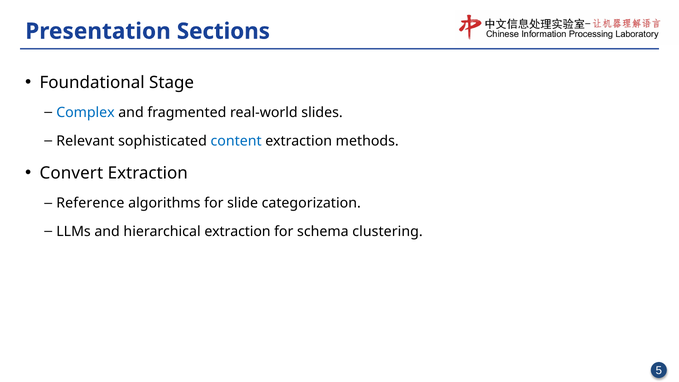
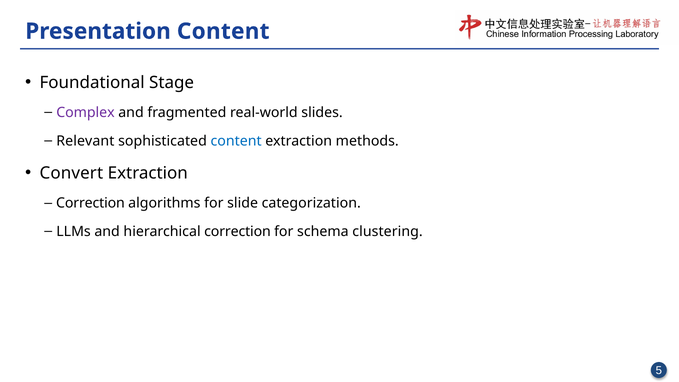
Presentation Sections: Sections -> Content (223, 31)
Complex colour: blue -> purple (85, 112)
Reference: Reference -> Correction (90, 203)
hierarchical extraction: extraction -> correction (237, 231)
